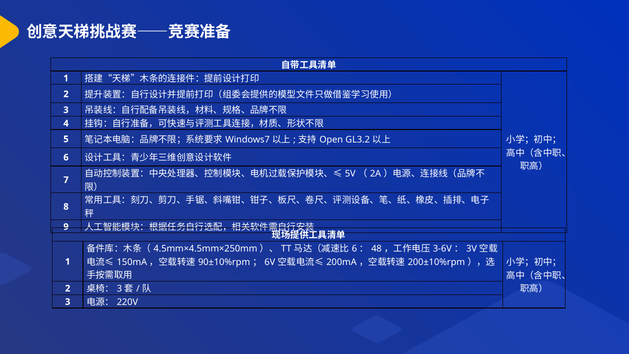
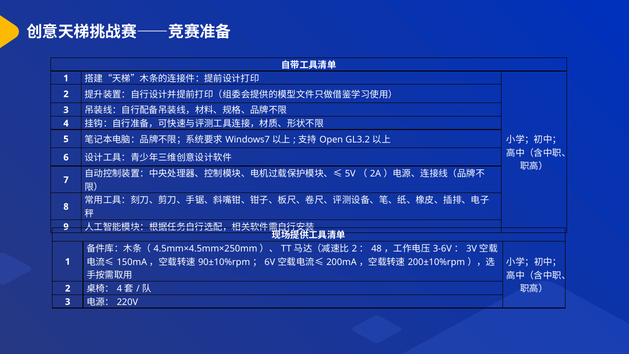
6: 6 -> 2 (354, 249)
3: 3 -> 4 (119, 289)
